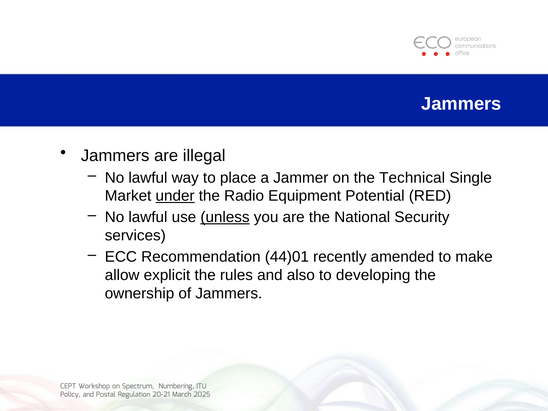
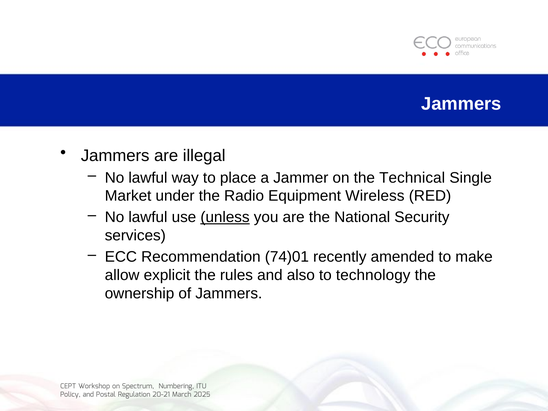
under underline: present -> none (175, 196)
Potential: Potential -> Wireless (375, 196)
44)01: 44)01 -> 74)01 (287, 257)
developing: developing -> technology (373, 275)
